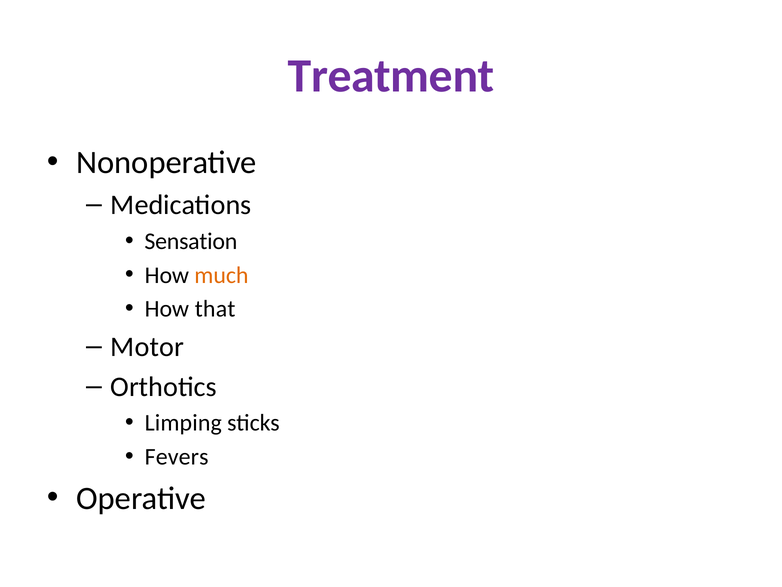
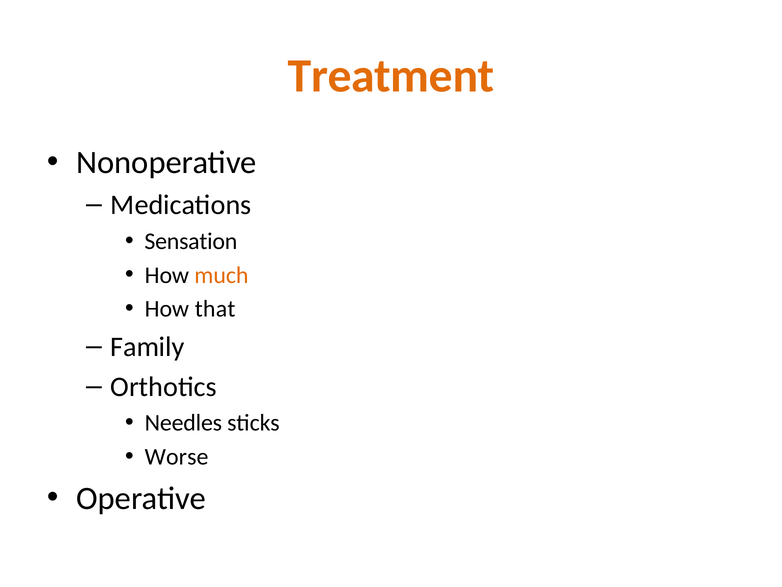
Treatment colour: purple -> orange (391, 76)
Motor: Motor -> Family (147, 346)
Limping: Limping -> Needles (183, 423)
Fevers: Fevers -> Worse (177, 456)
